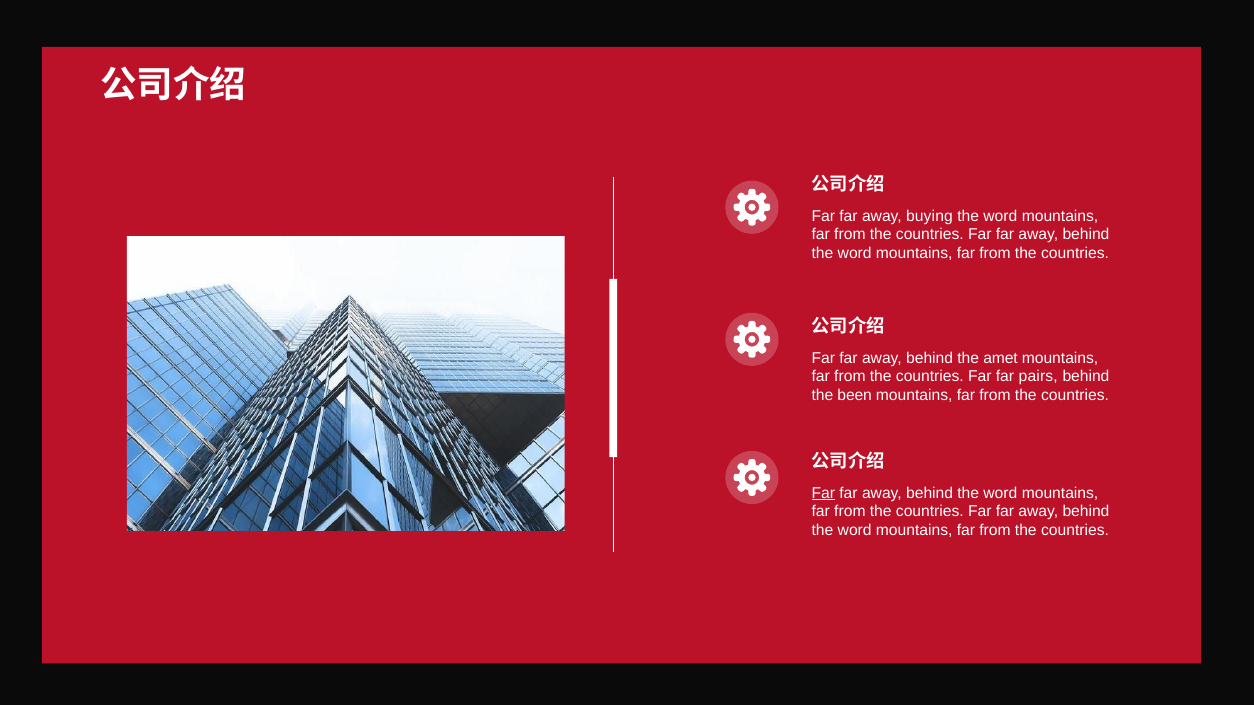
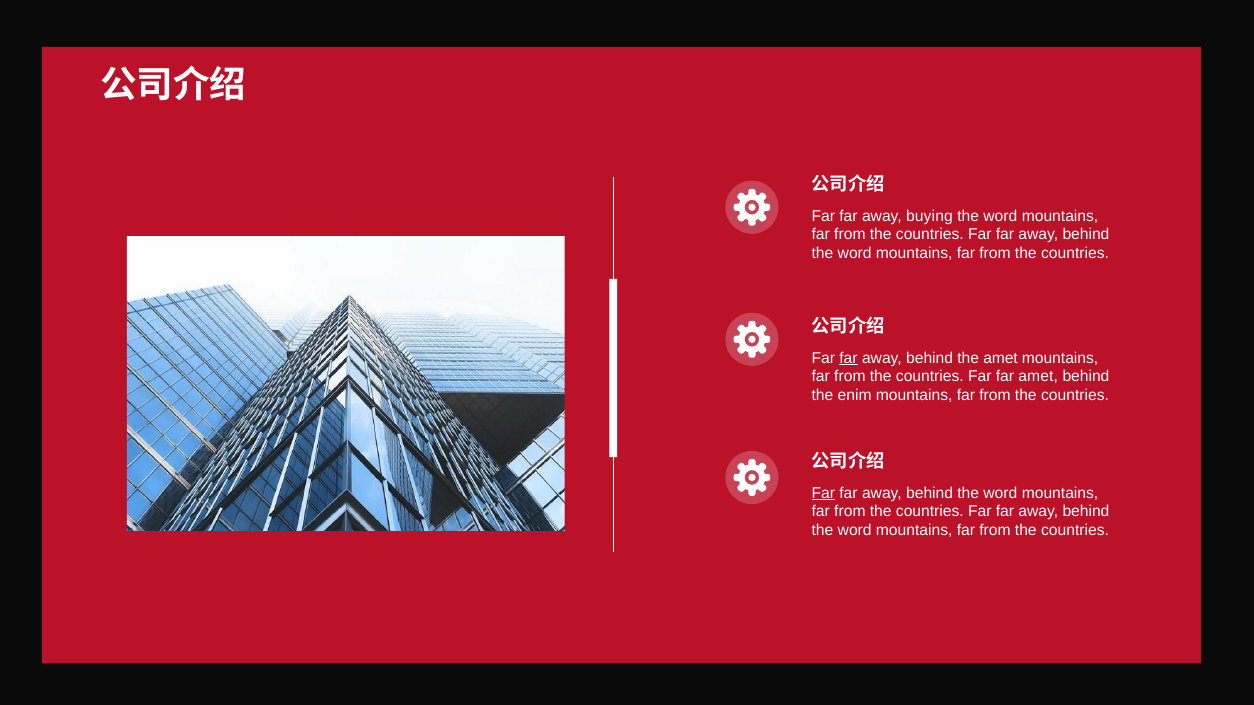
far underline: none -> present (849, 358)
far pairs: pairs -> amet (1038, 377)
been: been -> enim (855, 396)
